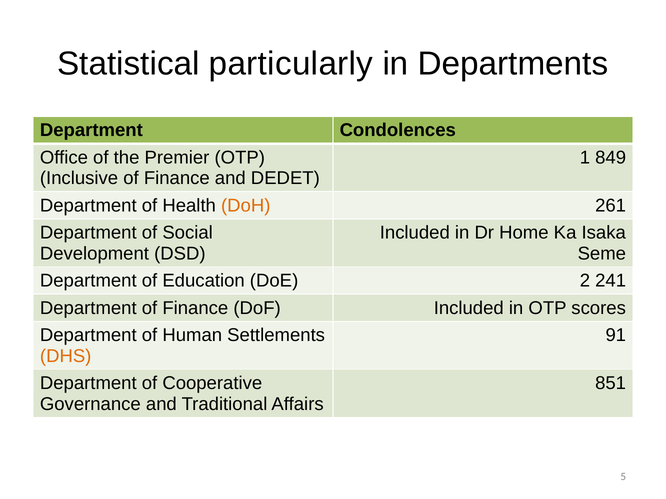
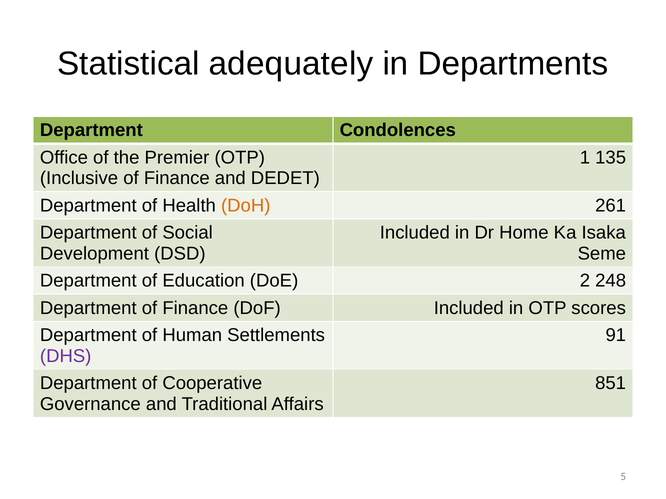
particularly: particularly -> adequately (291, 64)
849: 849 -> 135 (611, 158)
241: 241 -> 248 (611, 281)
DHS colour: orange -> purple (66, 356)
